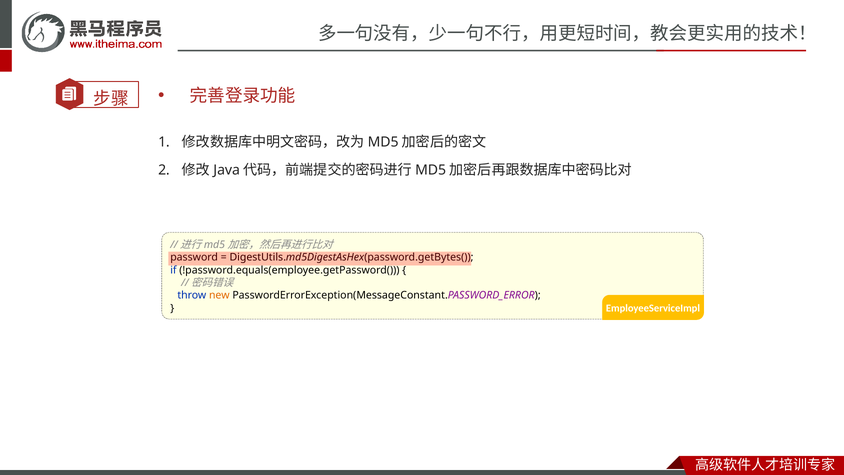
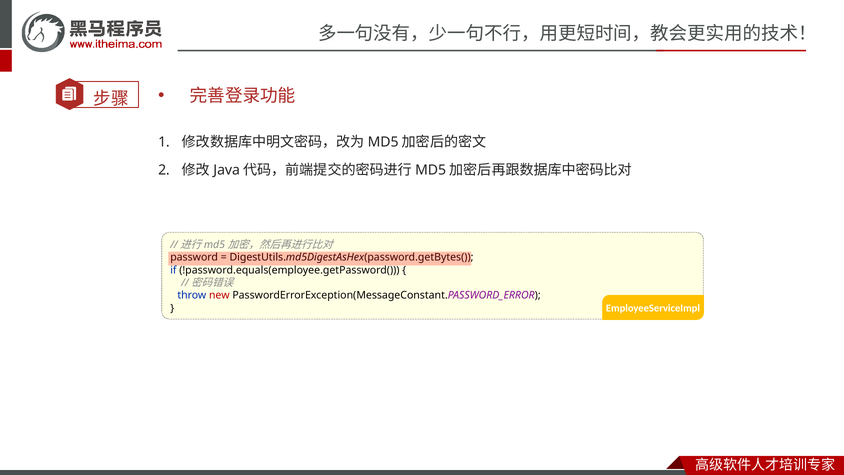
new colour: orange -> red (219, 295)
